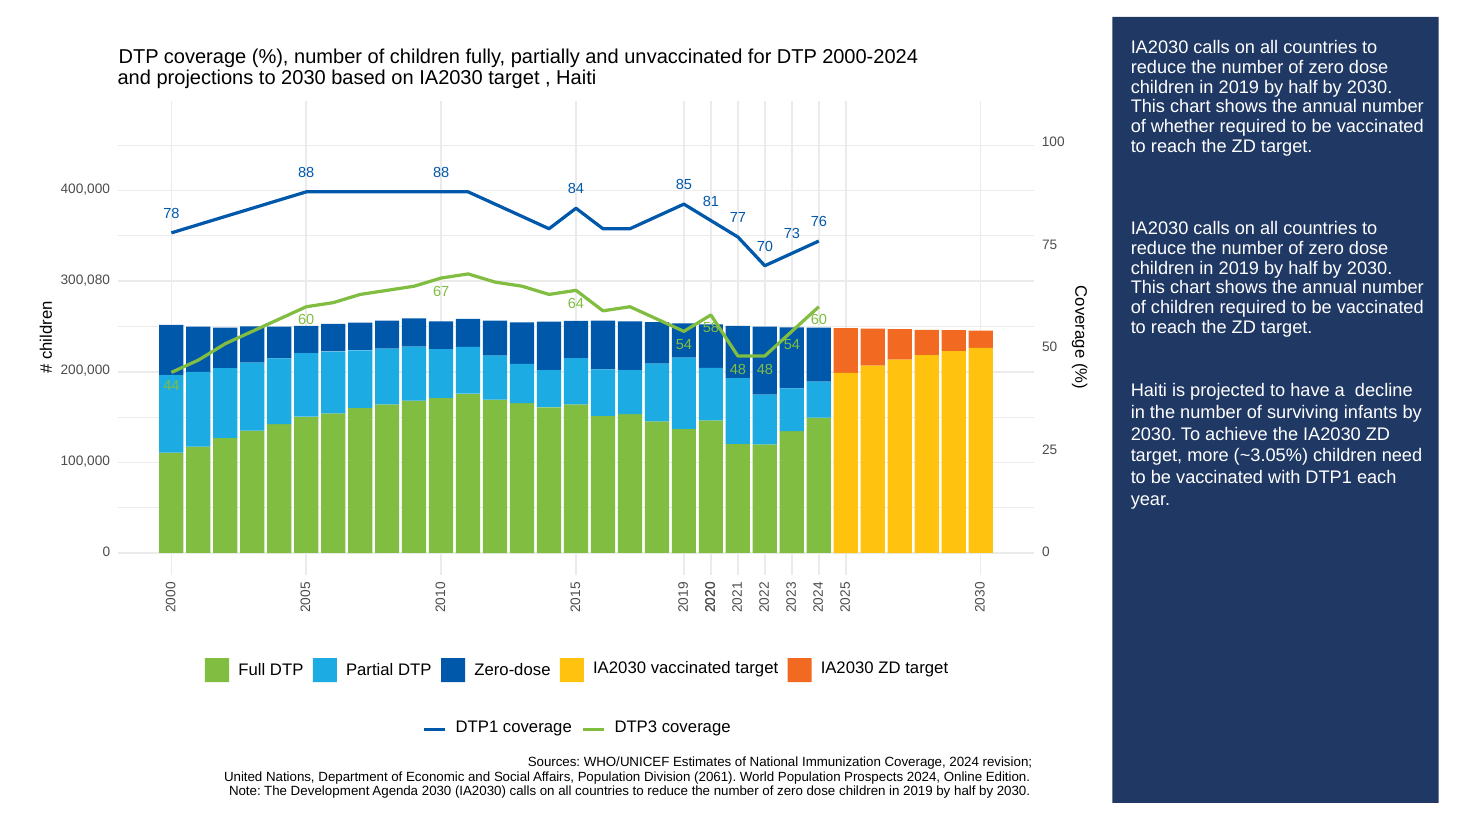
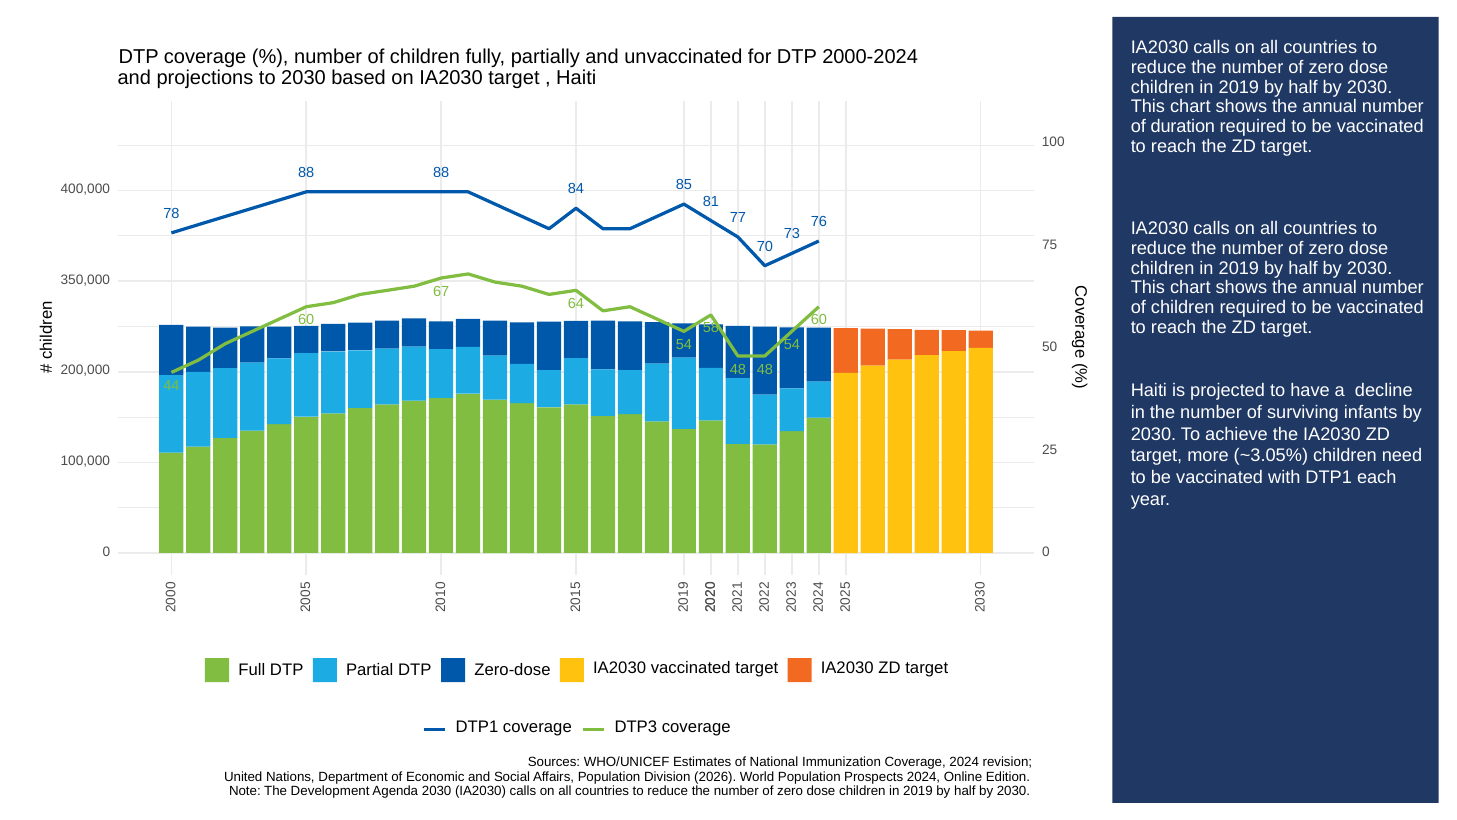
whether: whether -> duration (1183, 127)
300,080: 300,080 -> 350,000 (85, 280)
2061: 2061 -> 2026 (715, 776)
